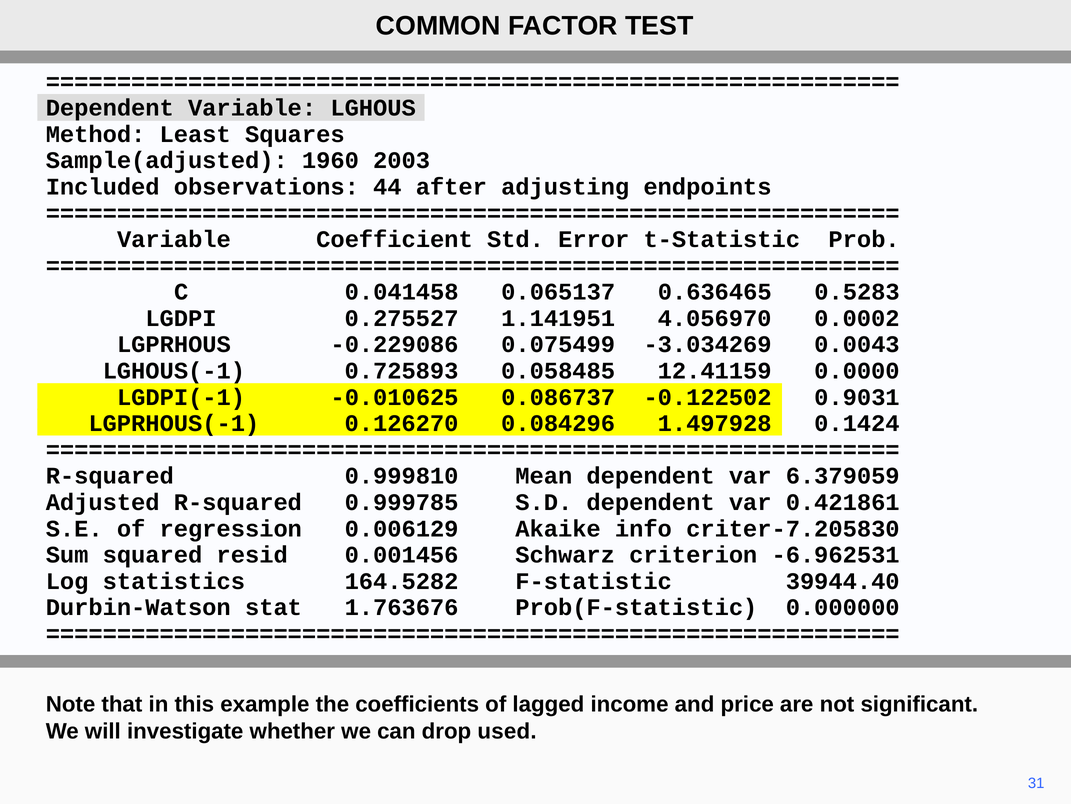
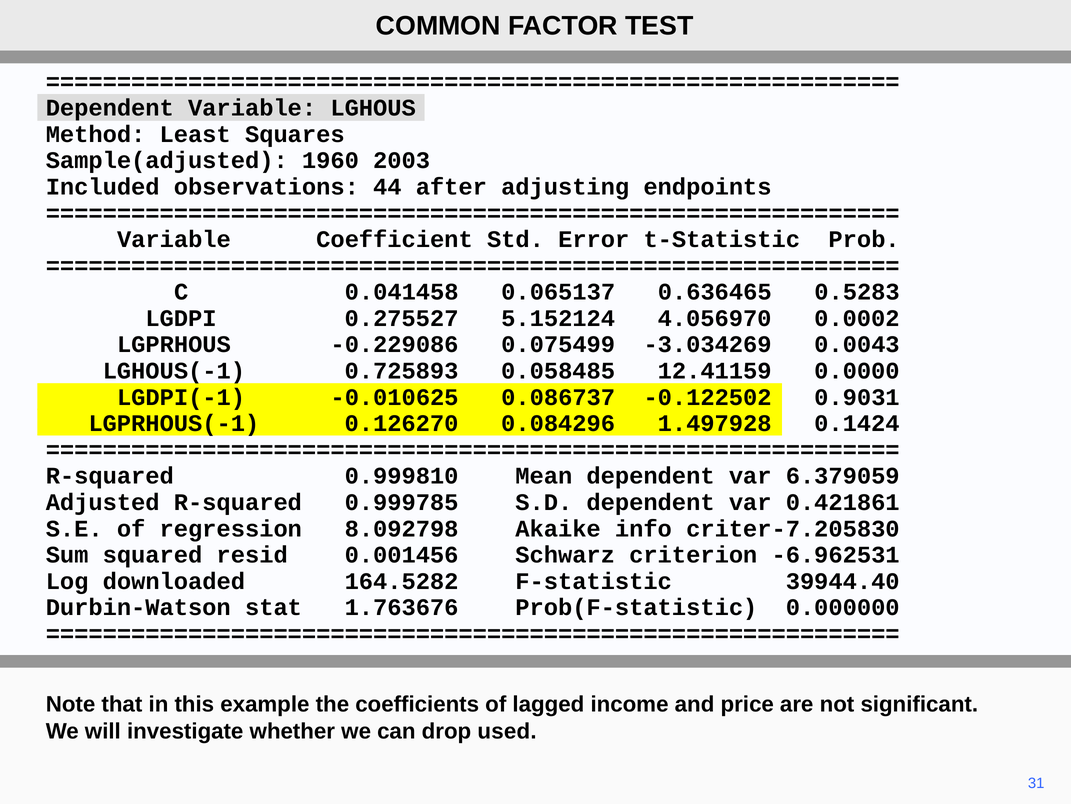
1.141951: 1.141951 -> 5.152124 (558, 318)
0.006129: 0.006129 -> 8.092798 (402, 528)
statistics: statistics -> downloaded (174, 581)
